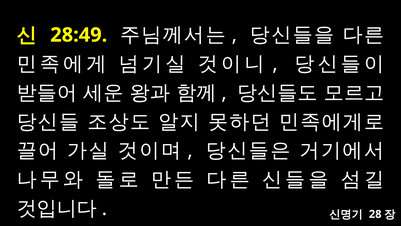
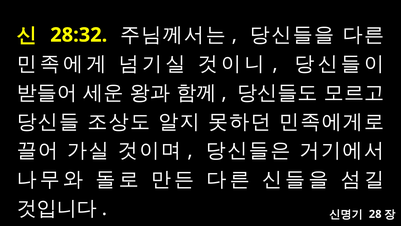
28:49: 28:49 -> 28:32 (79, 35)
